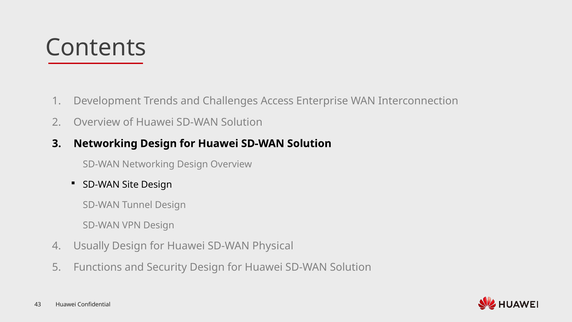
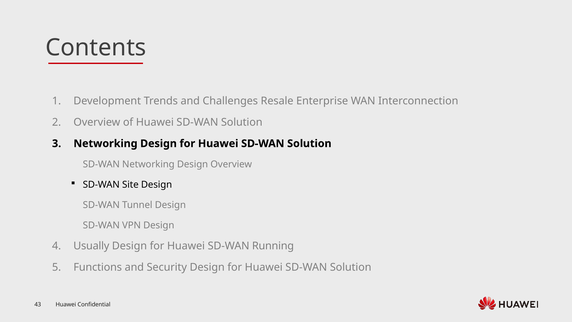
Access: Access -> Resale (277, 101)
Physical: Physical -> Running (273, 246)
